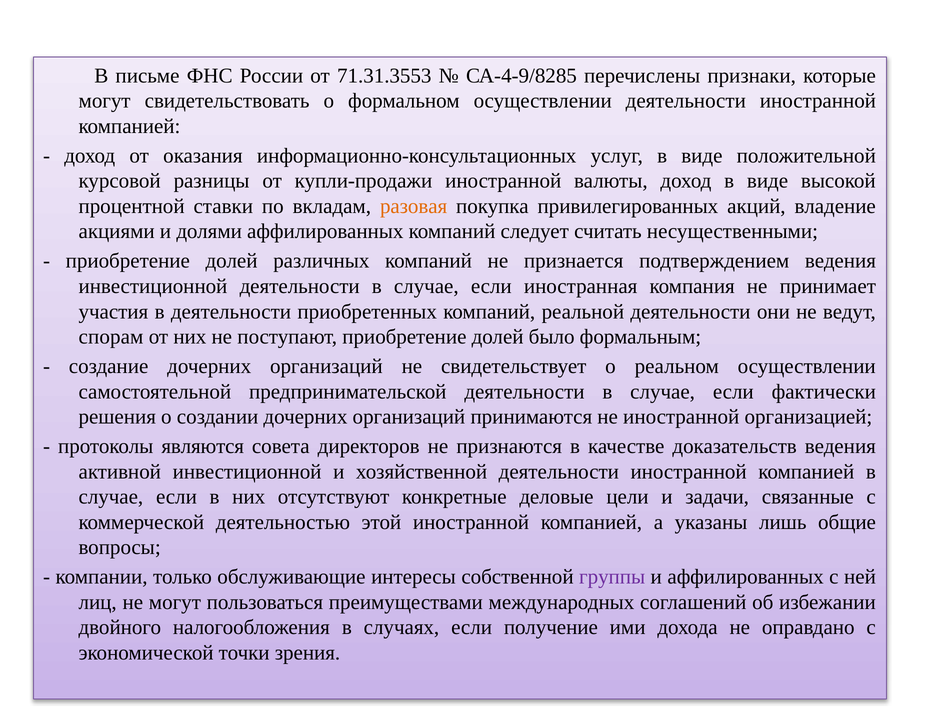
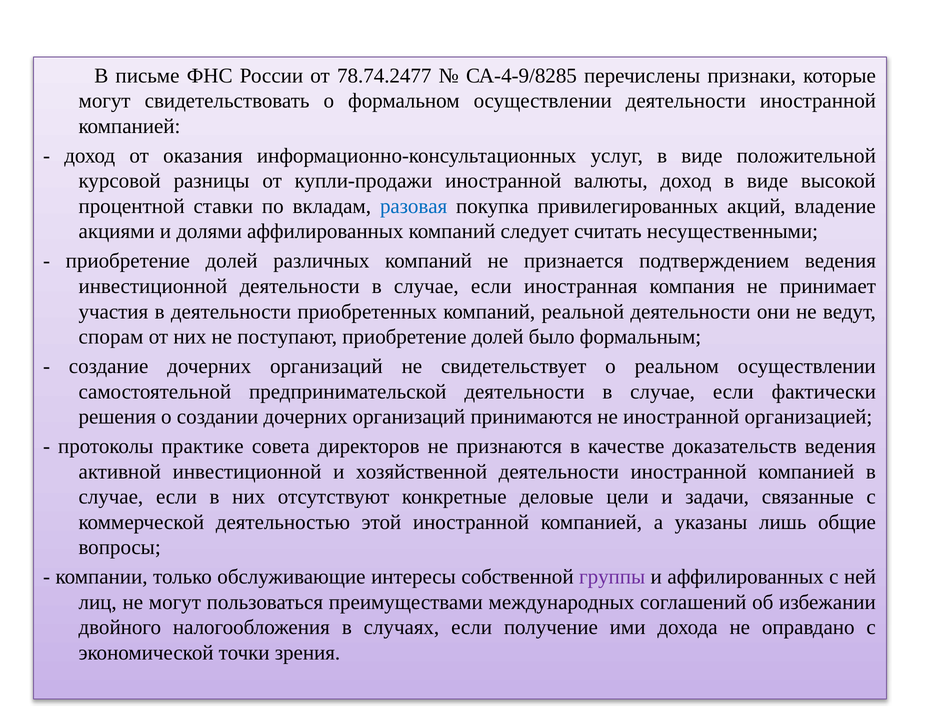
71.31.3553: 71.31.3553 -> 78.74.2477 (384, 76)
разовая colour: orange -> blue (414, 206)
являются: являются -> практике (203, 446)
